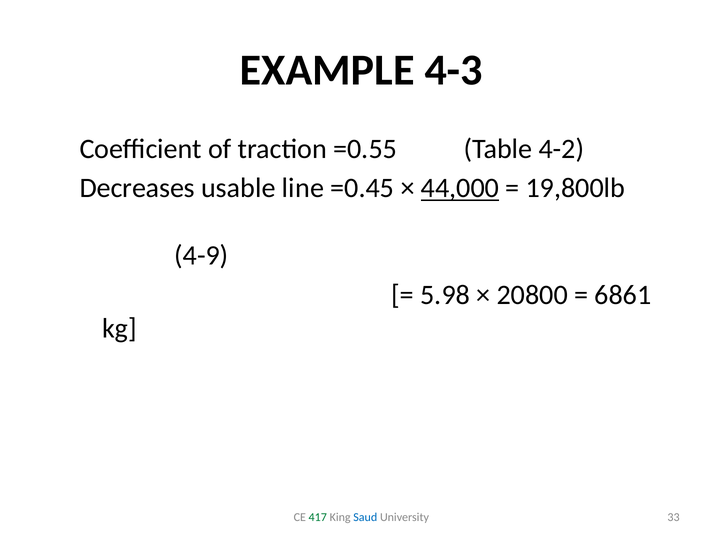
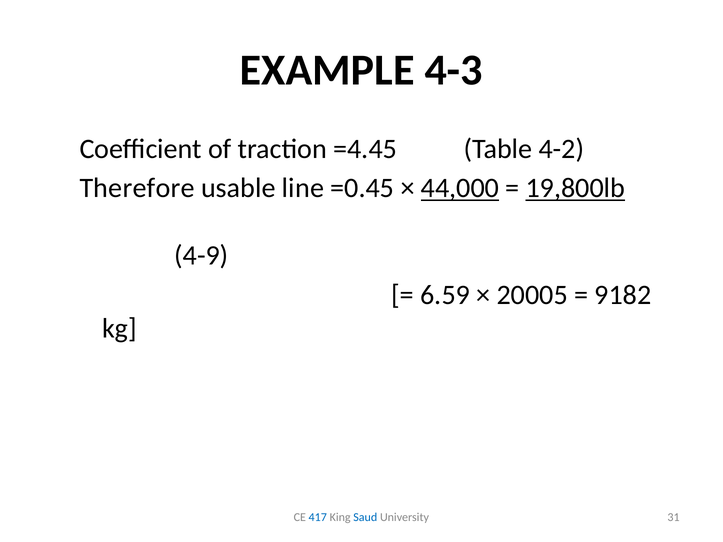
=0.55: =0.55 -> =4.45 (365, 149)
Decreases: Decreases -> Therefore (137, 188)
19,800lb underline: none -> present (575, 188)
5.98: 5.98 -> 6.59 (445, 295)
20800: 20800 -> 20005 (532, 295)
6861: 6861 -> 9182 (623, 295)
417 colour: green -> blue (318, 518)
33: 33 -> 31 (674, 518)
